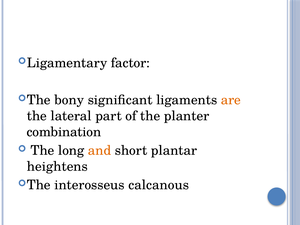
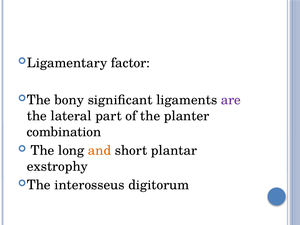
are colour: orange -> purple (231, 100)
heightens: heightens -> exstrophy (57, 167)
calcanous: calcanous -> digitorum (159, 185)
